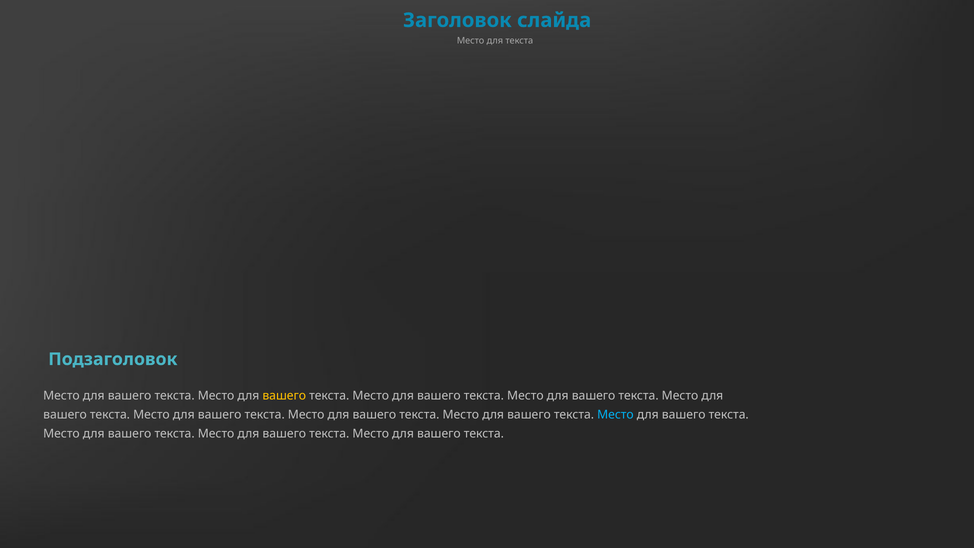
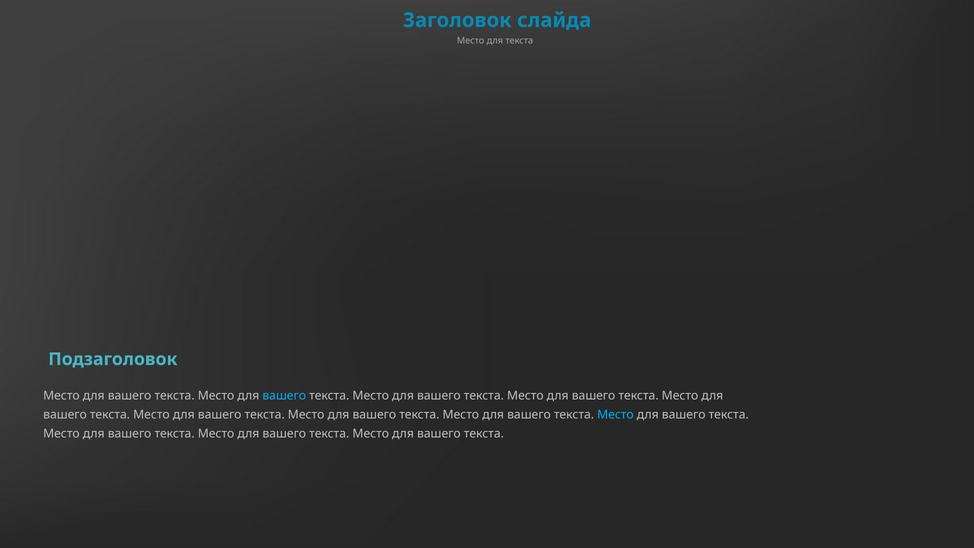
вашего colour: yellow -> light blue (284, 396)
